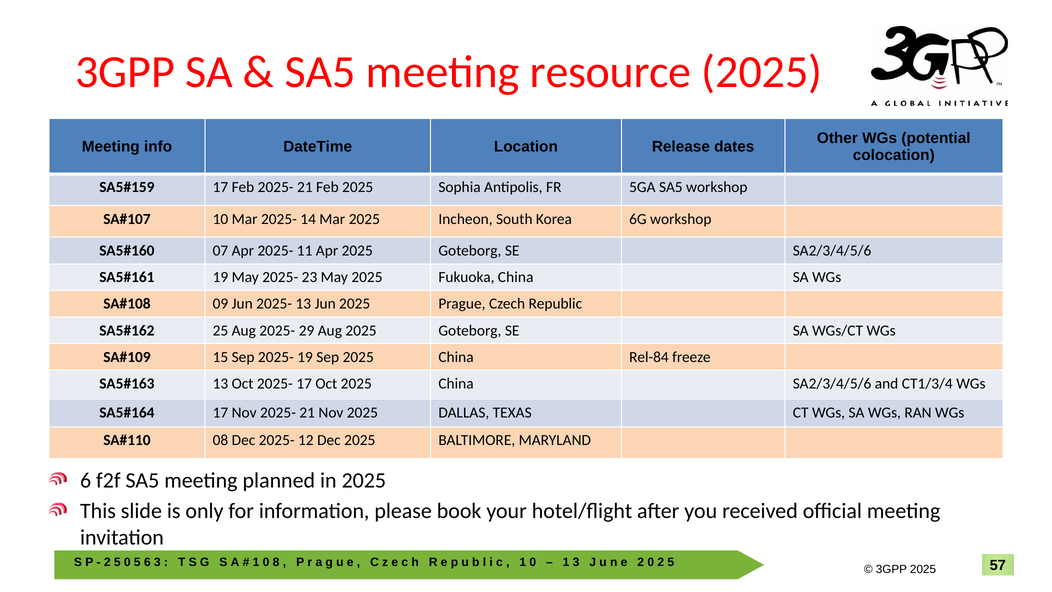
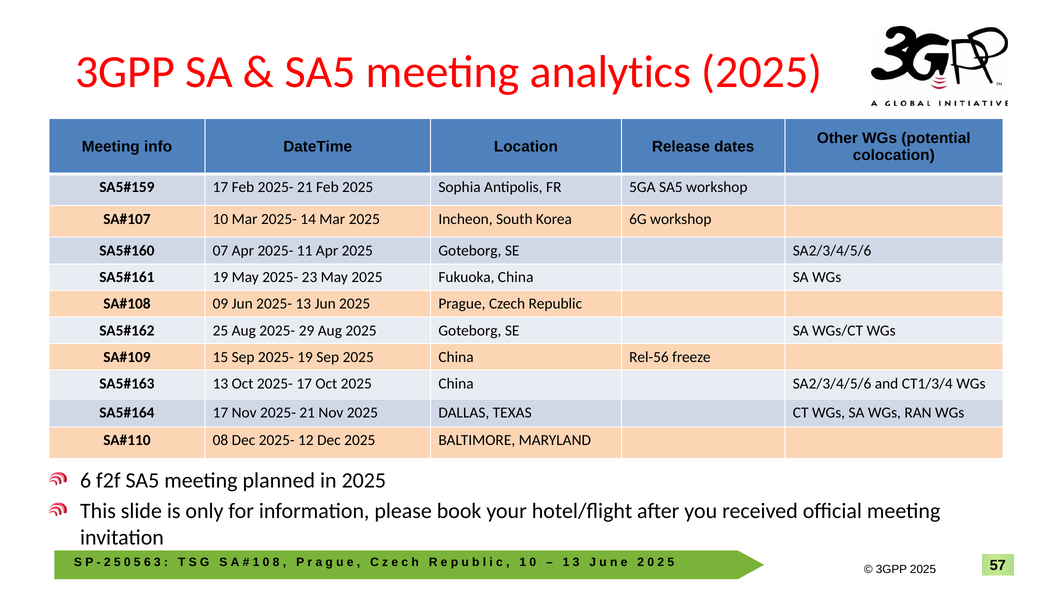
resource: resource -> analytics (611, 72)
Rel-84: Rel-84 -> Rel-56 (649, 357)
